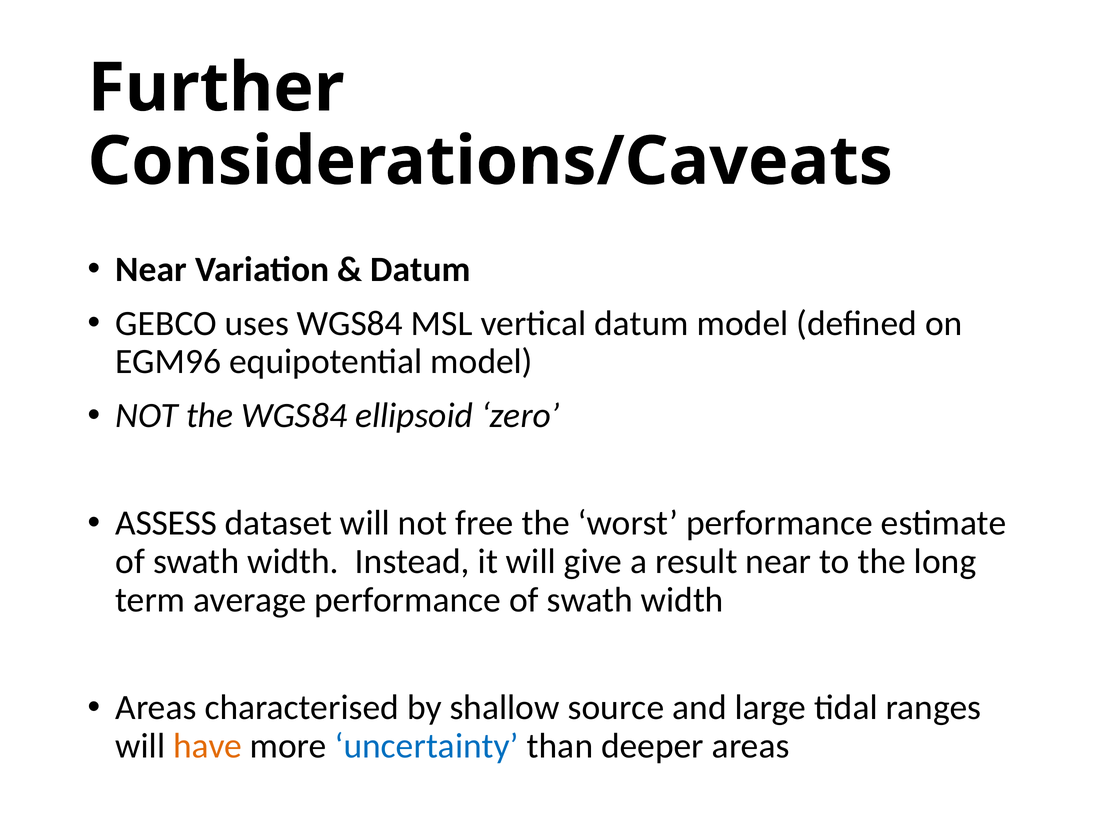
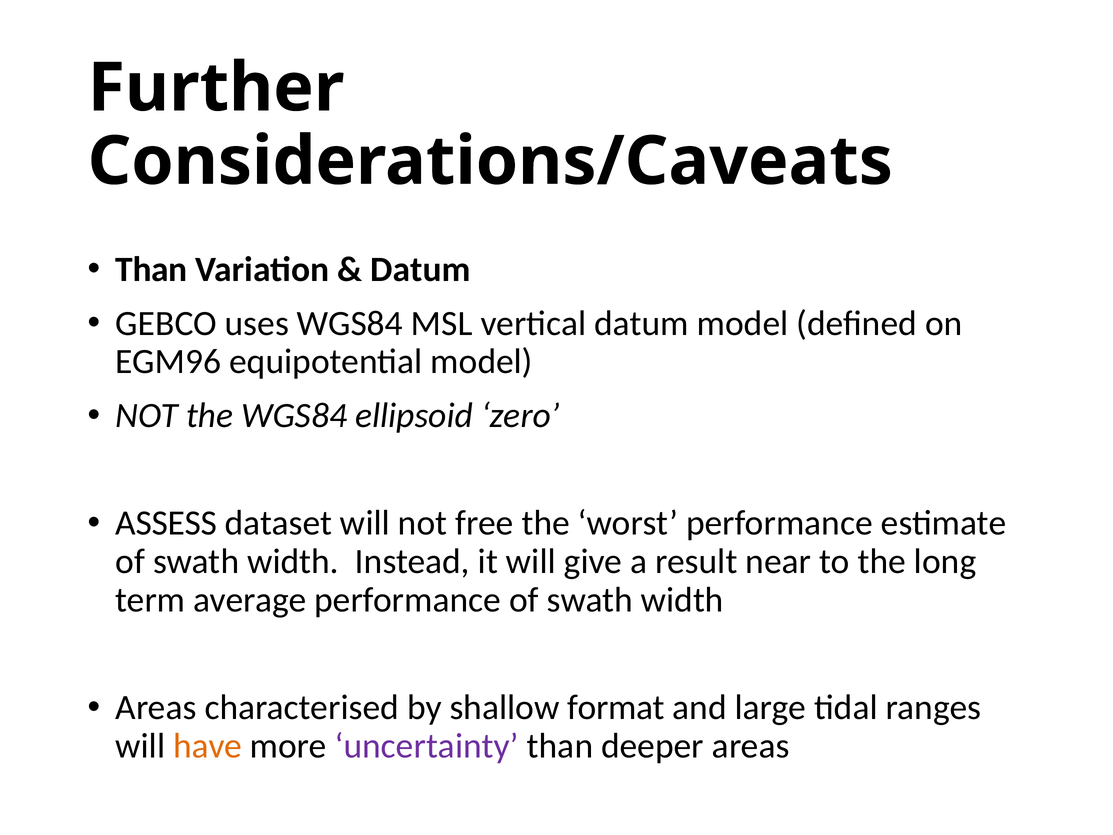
Near: Near -> Than (151, 269)
source: source -> format (616, 708)
uncertainty colour: blue -> purple (427, 746)
